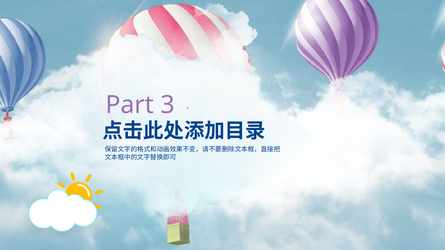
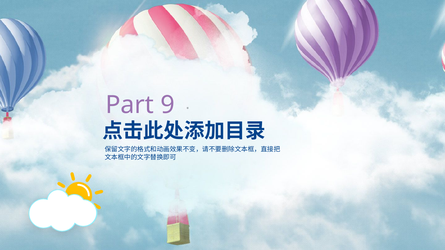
3: 3 -> 9 (168, 105)
